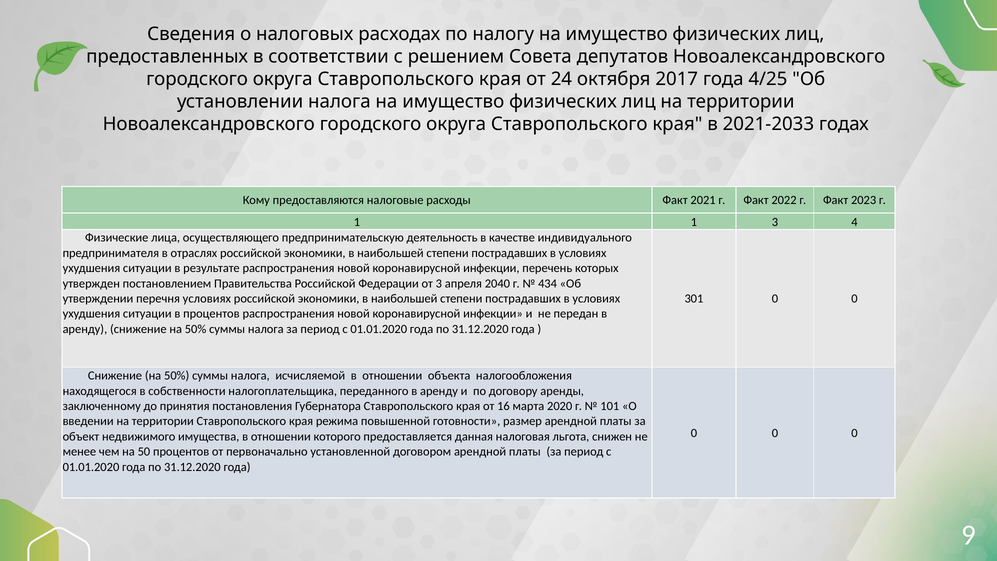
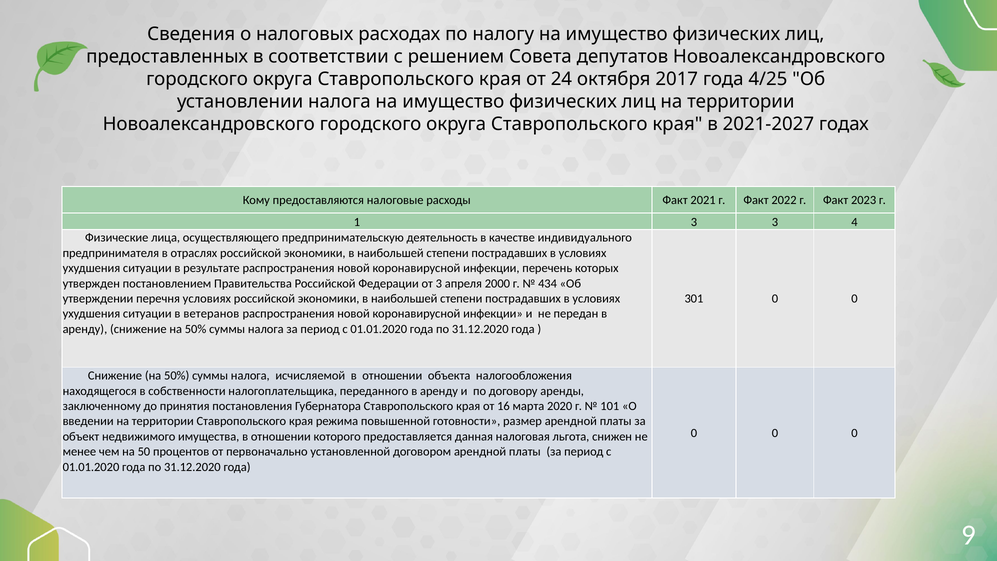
2021-2033: 2021-2033 -> 2021-2027 (768, 124)
1 1: 1 -> 3 (694, 222)
2040: 2040 -> 2000 (497, 283)
в процентов: процентов -> ветеранов (211, 314)
